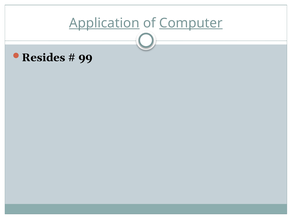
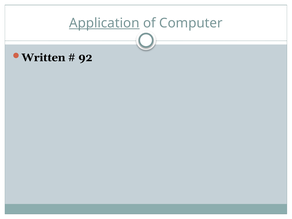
Computer underline: present -> none (191, 23)
Resides: Resides -> Written (44, 58)
99: 99 -> 92 (85, 58)
